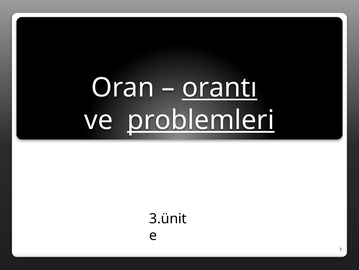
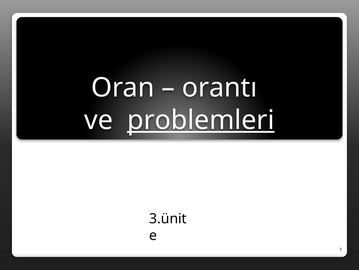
orantı underline: present -> none (220, 88)
